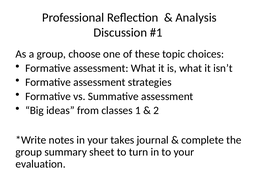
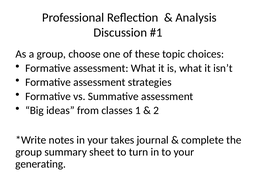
evaluation: evaluation -> generating (41, 164)
